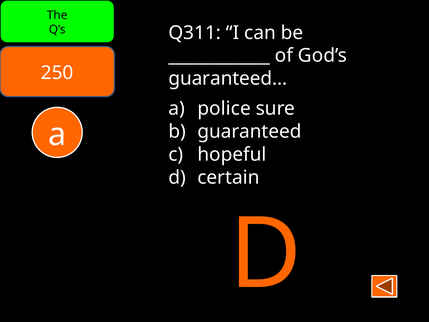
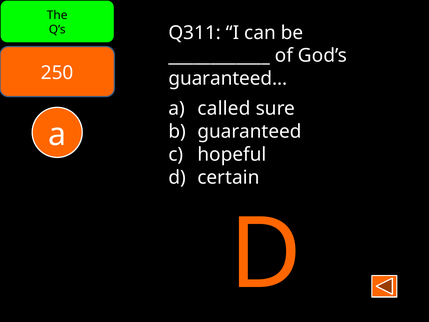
police: police -> called (224, 109)
